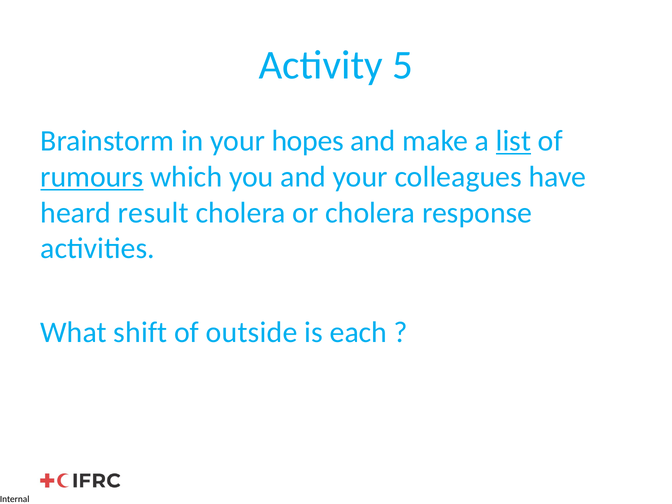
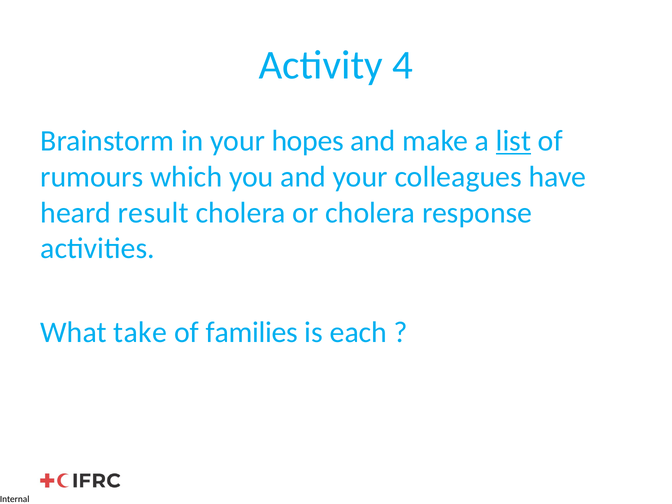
5: 5 -> 4 (403, 65)
rumours underline: present -> none (92, 177)
shift: shift -> take (140, 332)
outside: outside -> families (252, 332)
